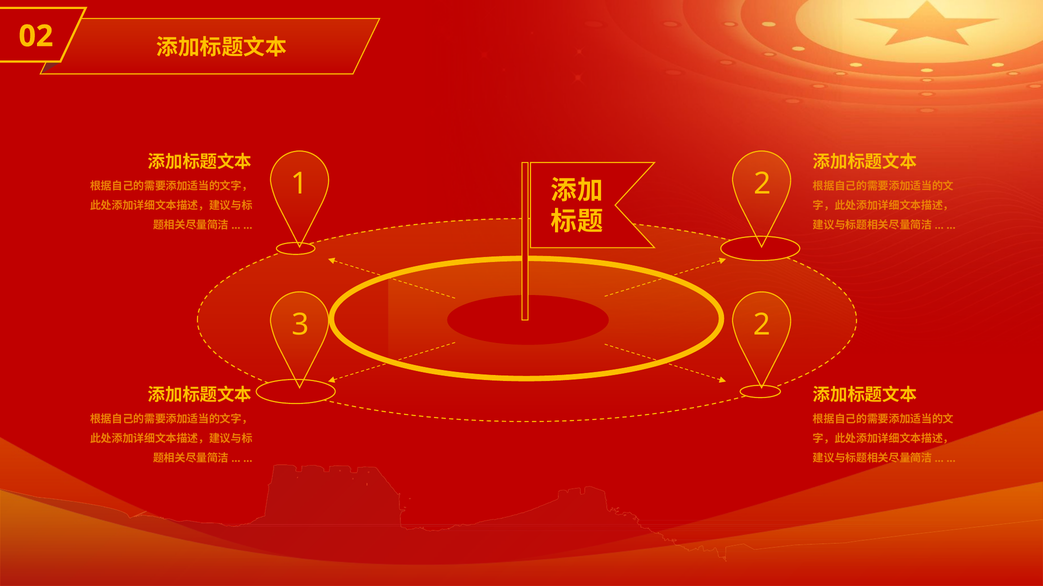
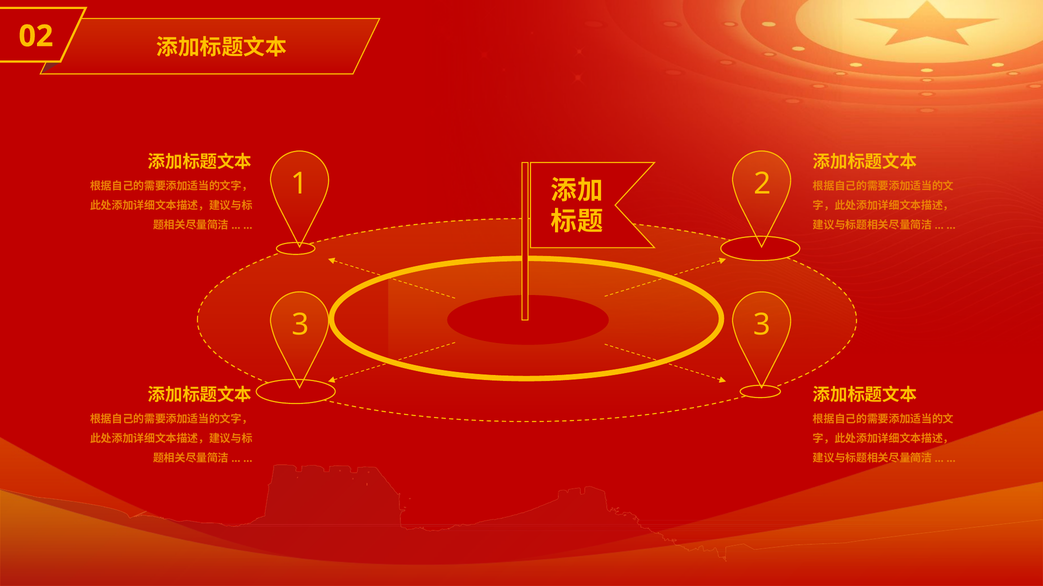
3 2: 2 -> 3 (762, 325)
